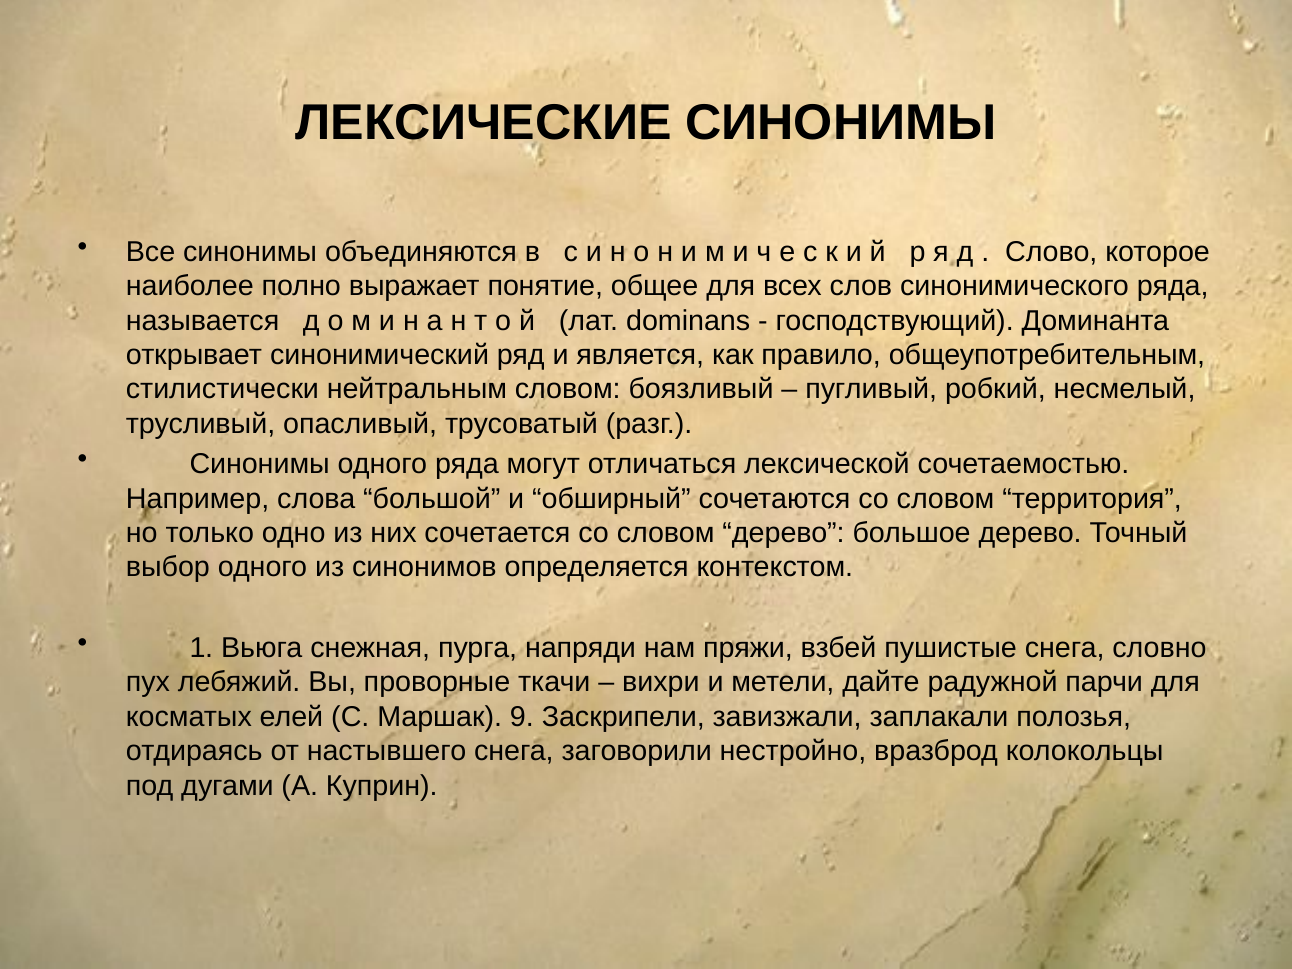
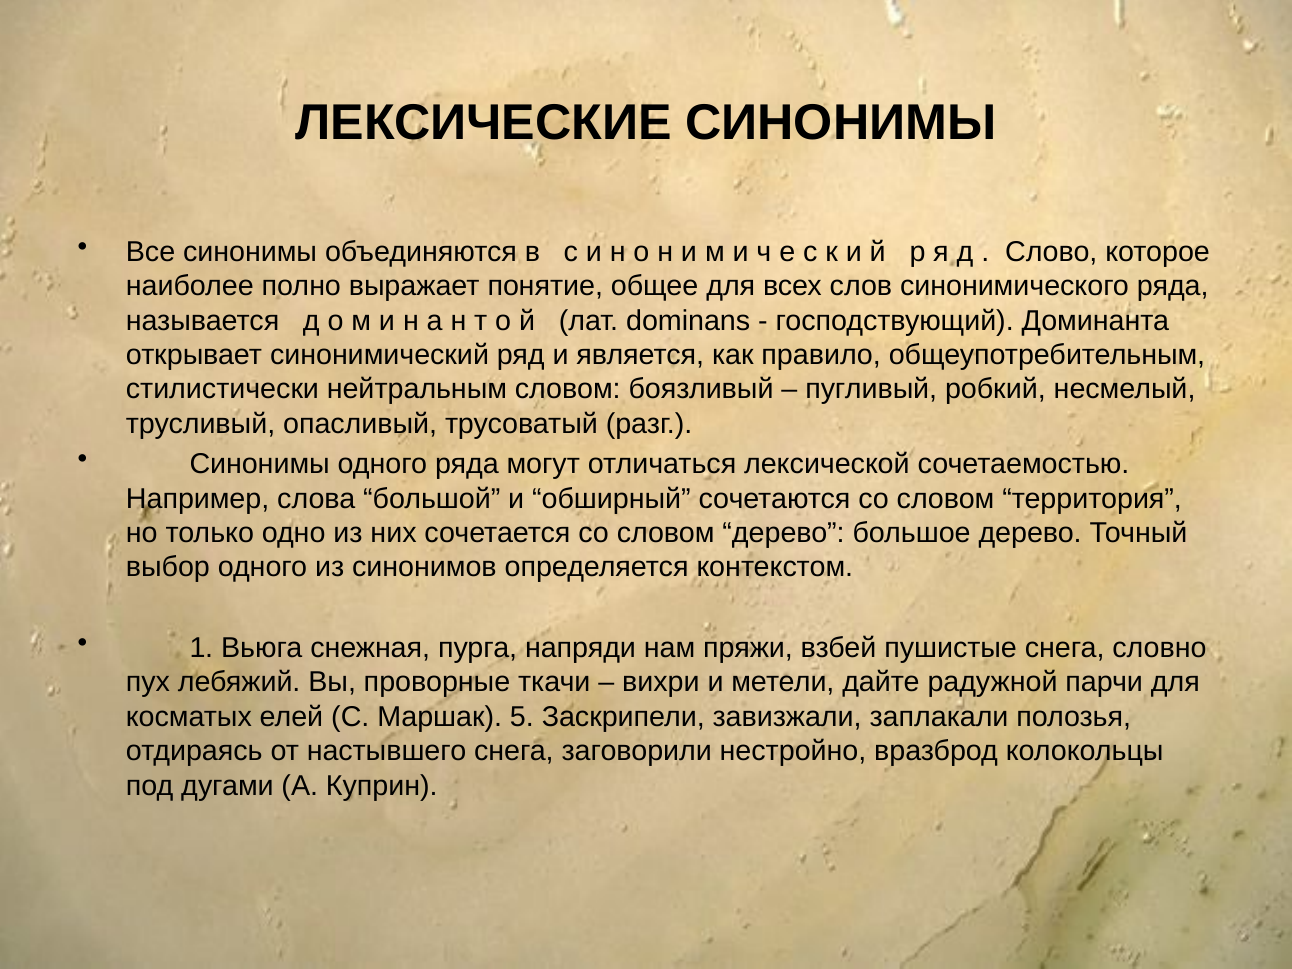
9: 9 -> 5 (522, 717)
